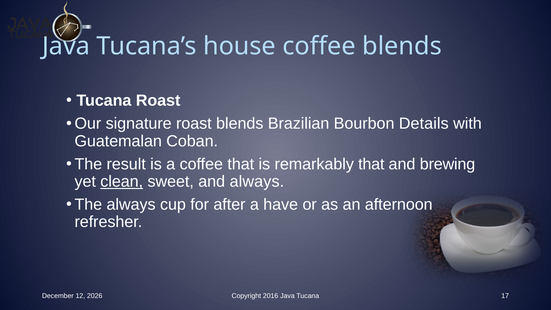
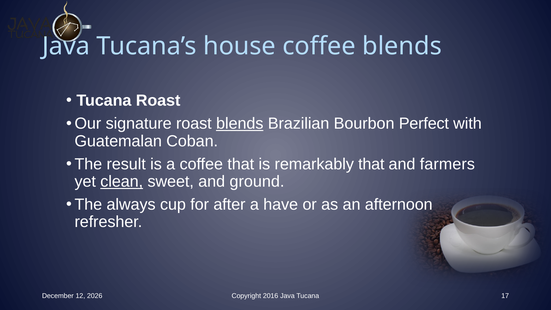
blends underline: none -> present (240, 124)
Details: Details -> Perfect (424, 124)
brewing: brewing -> farmers (447, 164)
and always: always -> ground (257, 181)
